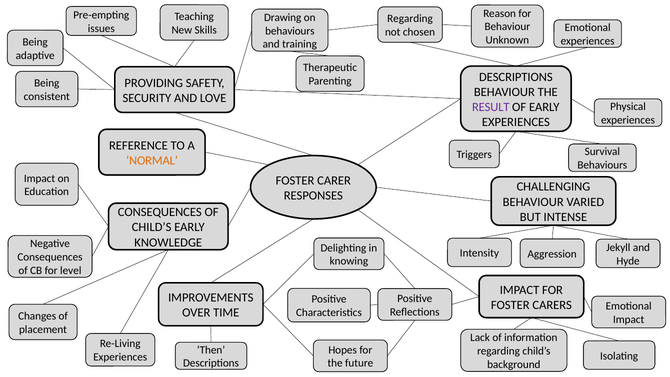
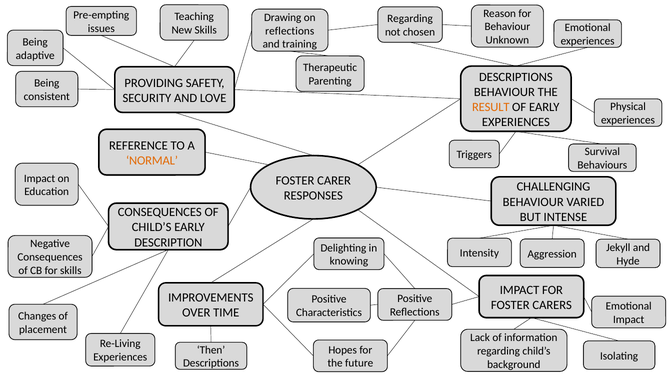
behaviours: behaviours -> reflections (290, 31)
RESULT colour: purple -> orange (491, 107)
KNOWLEDGE: KNOWLEDGE -> DESCRIPTION (168, 242)
for level: level -> skills (71, 270)
